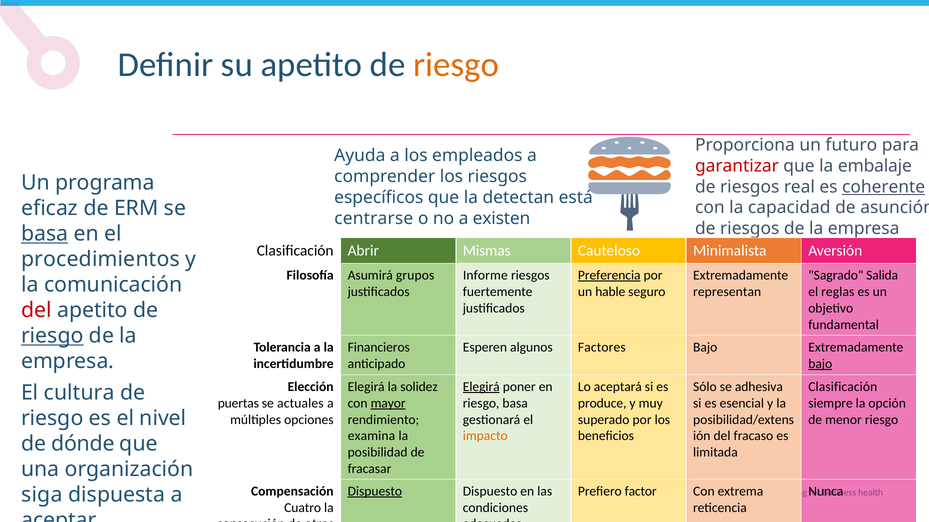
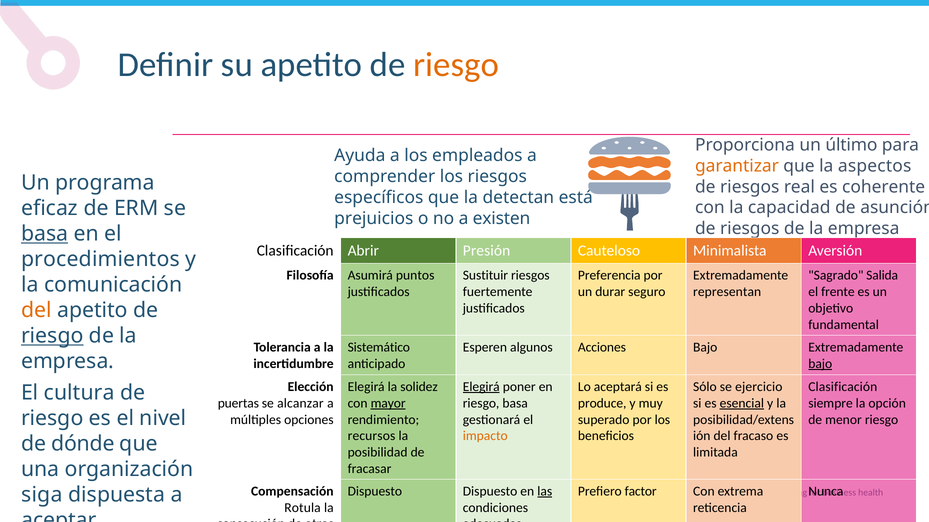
futuro: futuro -> último (851, 145)
garantizar colour: red -> orange (737, 166)
embalaje: embalaje -> aspectos (875, 166)
coherente underline: present -> none (884, 187)
centrarse: centrarse -> prejuicios (374, 219)
Mismas: Mismas -> Presión (487, 251)
grupos: grupos -> puntos (415, 275)
Informe: Informe -> Sustituir (485, 275)
Preferencia underline: present -> none (609, 275)
hable: hable -> durar (610, 292)
reglas: reglas -> frente (838, 292)
del colour: red -> orange (36, 311)
Financieros: Financieros -> Sistemático (379, 347)
Factores: Factores -> Acciones (602, 347)
adhesiva: adhesiva -> ejercicio (759, 387)
actuales: actuales -> alcanzar (300, 404)
esencial underline: none -> present (742, 404)
examina: examina -> recursos (371, 436)
Dispuesto underline: present -> none (375, 492)
las underline: none -> present (545, 492)
Cuatro: Cuatro -> Rotula (303, 508)
